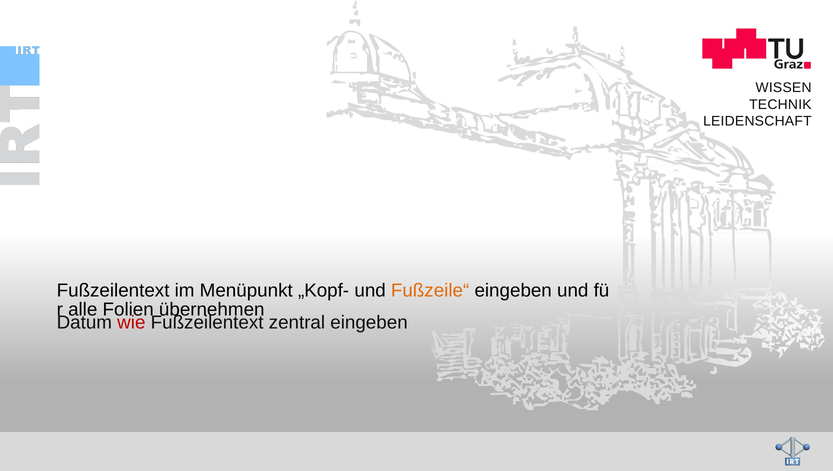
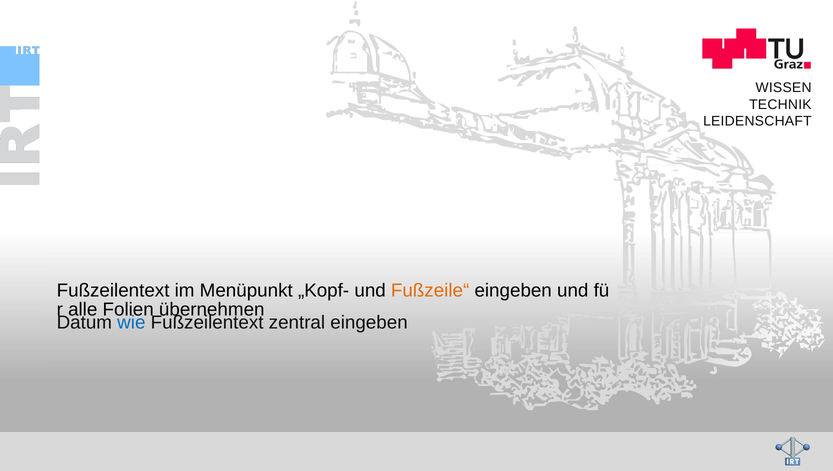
wie colour: red -> blue (131, 322)
